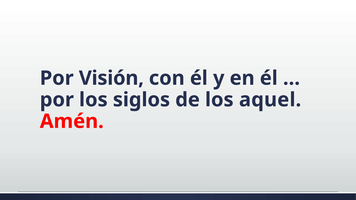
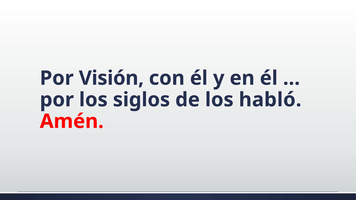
aquel: aquel -> habló (270, 100)
